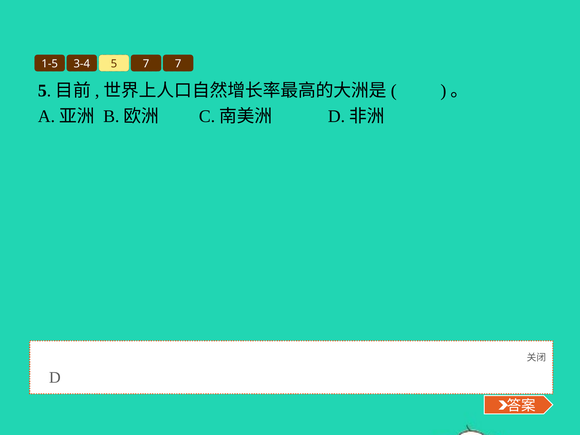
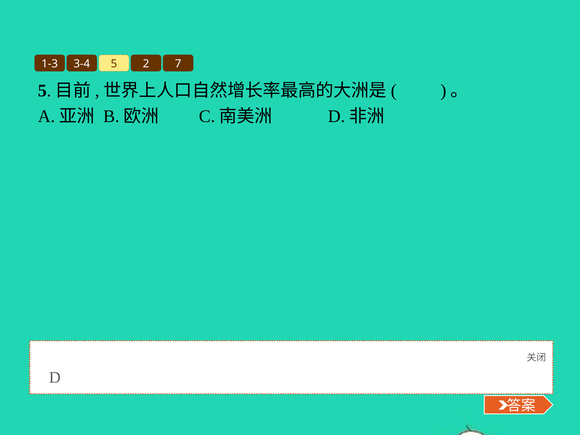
1-5: 1-5 -> 1-3 (50, 64)
5 7: 7 -> 2 (146, 64)
